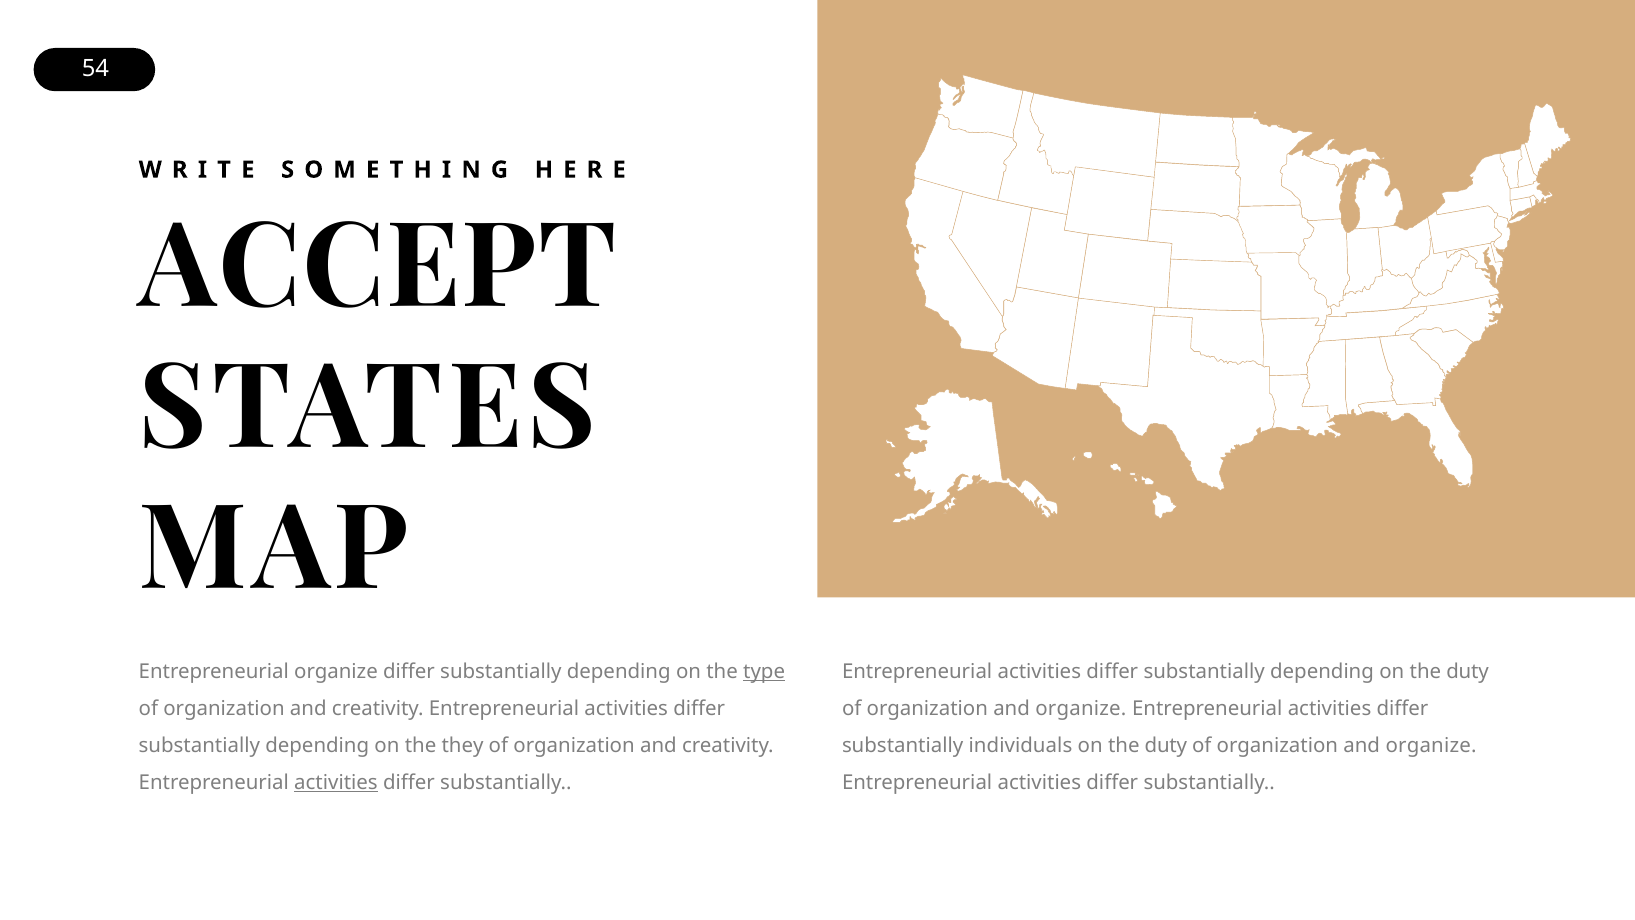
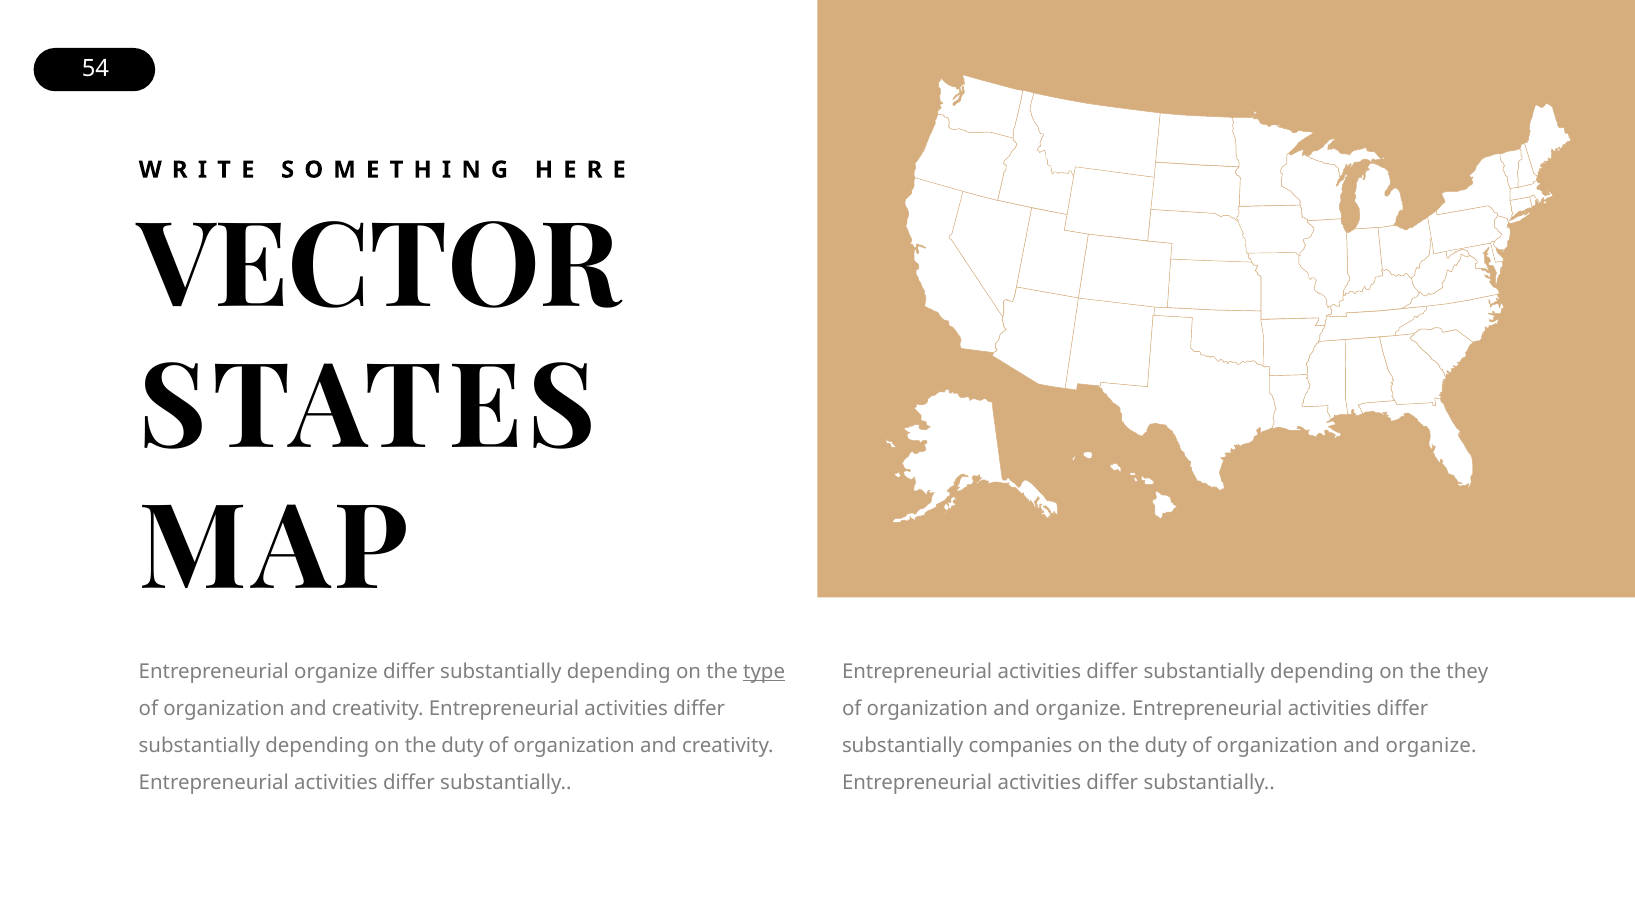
ACCEPT: ACCEPT -> VECTOR (379, 268)
depending on the duty: duty -> they (1467, 672)
depending on the they: they -> duty (463, 745)
individuals: individuals -> companies (1021, 745)
activities underline: present -> none (336, 782)
